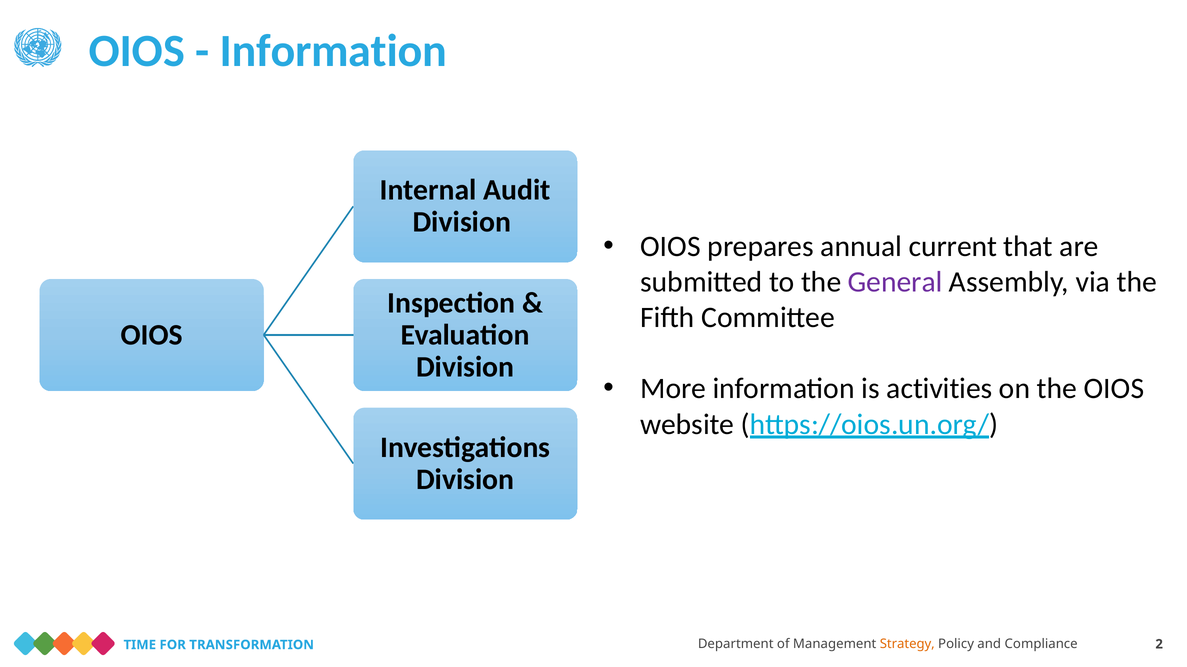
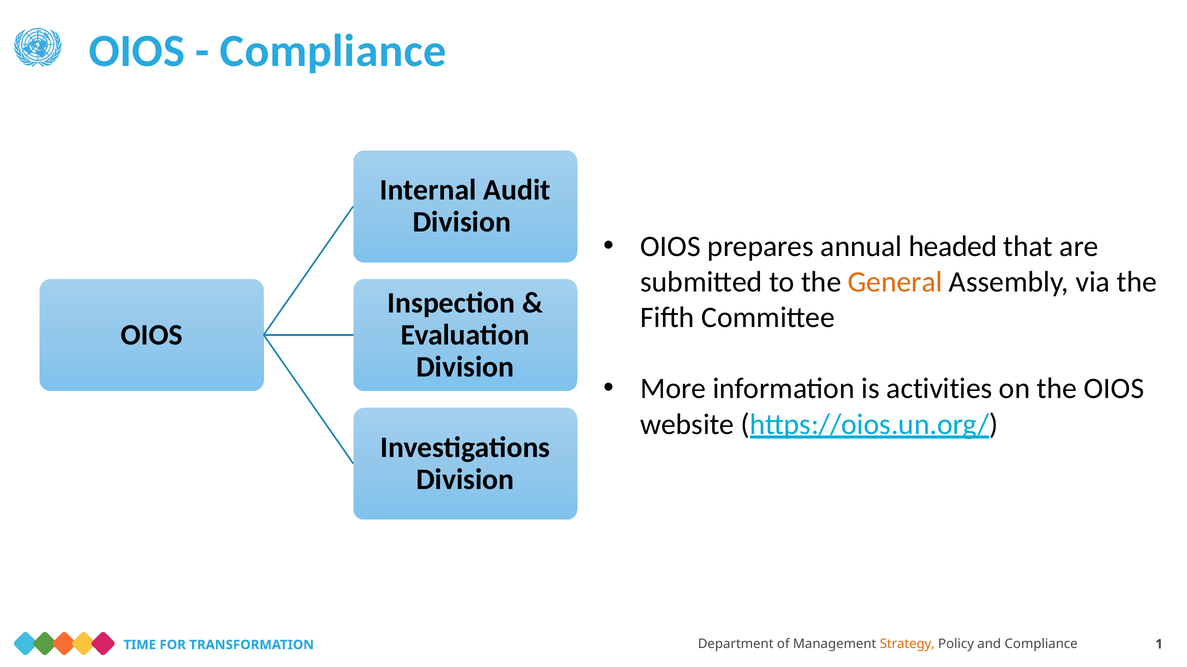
Information: Information -> Compliance (333, 51)
current: current -> headed (953, 247)
General colour: purple -> orange (895, 282)
2: 2 -> 1 (1159, 645)
